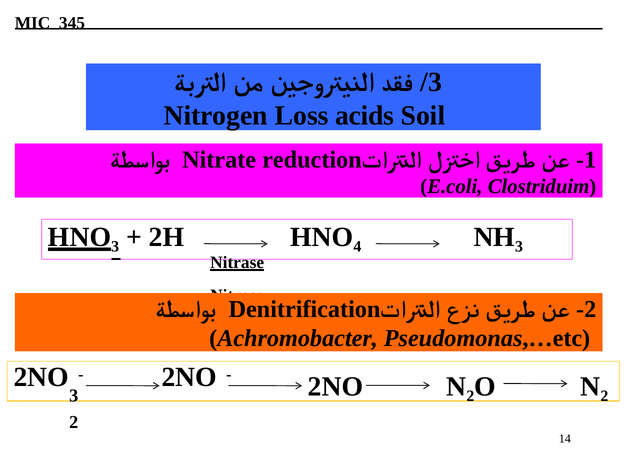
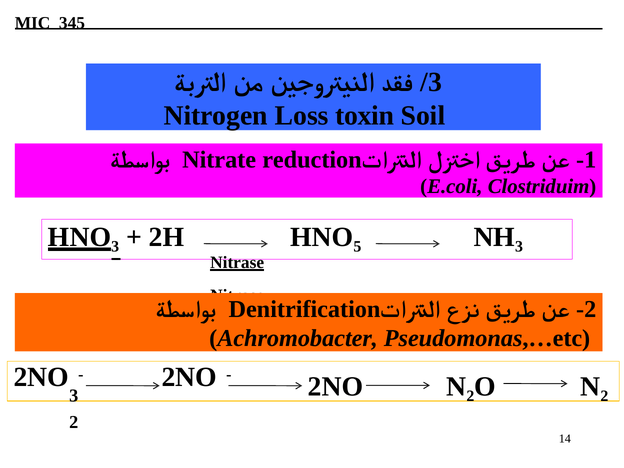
acids: acids -> toxin (365, 115)
4: 4 -> 5 (357, 247)
